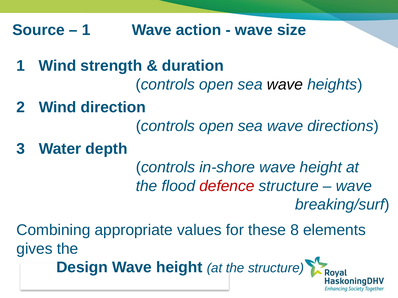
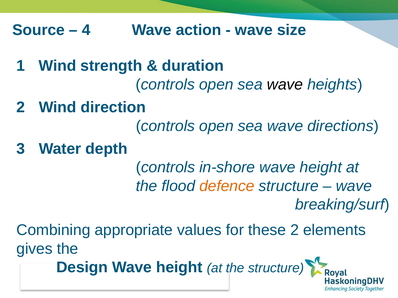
1: 1 -> 4 (86, 30)
defence colour: red -> orange (227, 186)
these 8: 8 -> 2 (295, 230)
